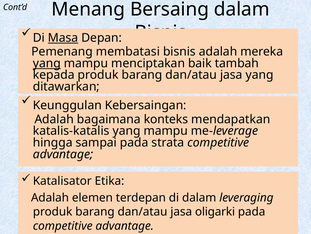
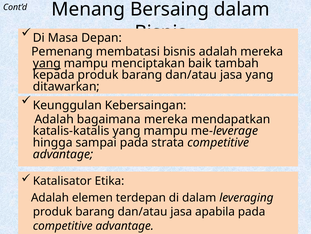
Masa underline: present -> none (63, 38)
bagaimana konteks: konteks -> mereka (166, 119)
oligarki: oligarki -> apabila (215, 211)
